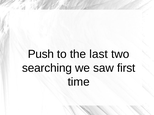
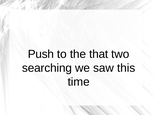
last: last -> that (99, 54)
first: first -> this (126, 68)
